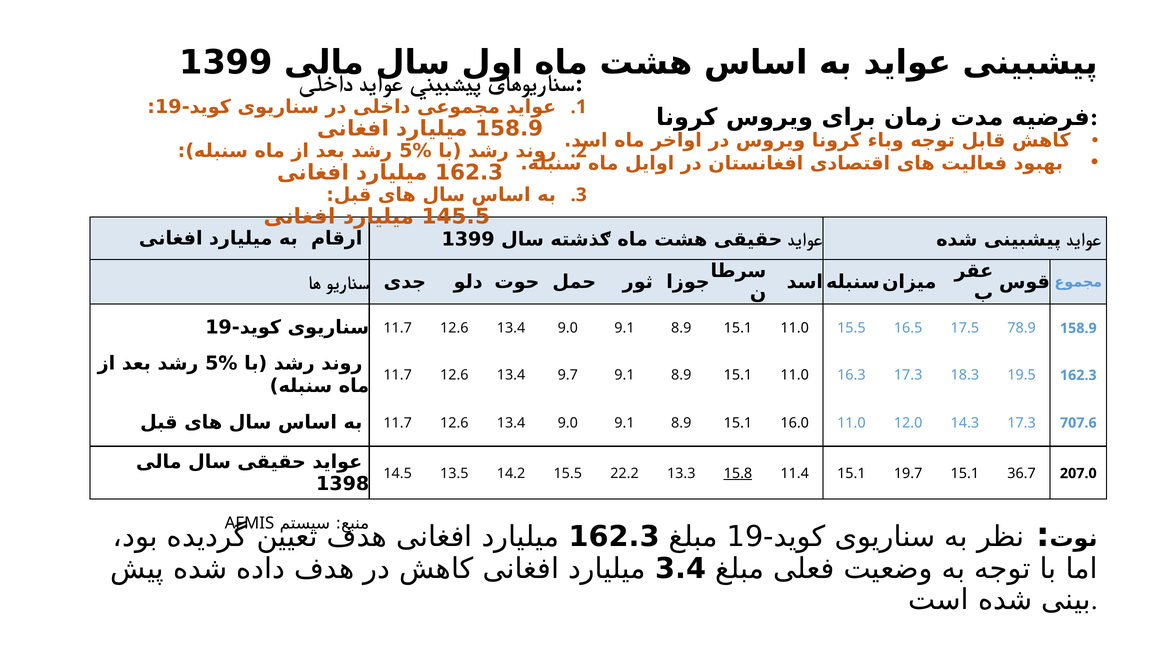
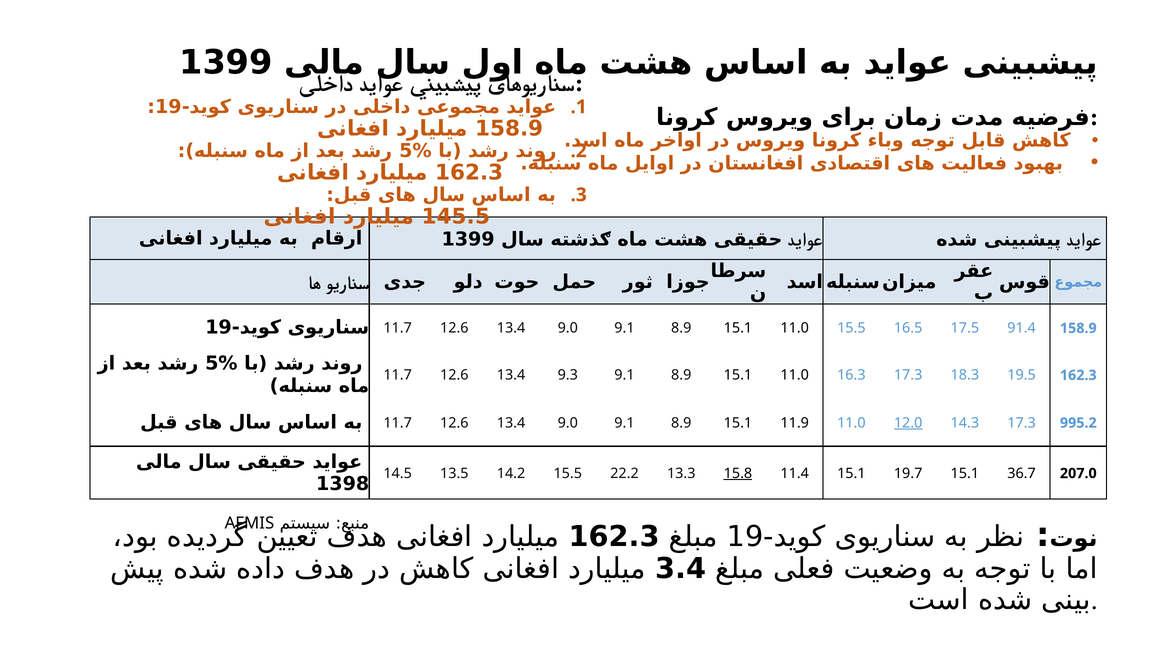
78.9: 78.9 -> 91.4 (1022, 328)
9.7: 9.7 -> 9.3 (568, 375)
16.0: 16.0 -> 11.9 (795, 423)
12.0 underline: none -> present (908, 423)
707.6: 707.6 -> 995.2 (1078, 423)
